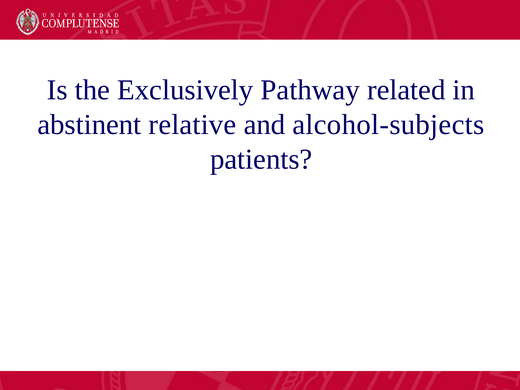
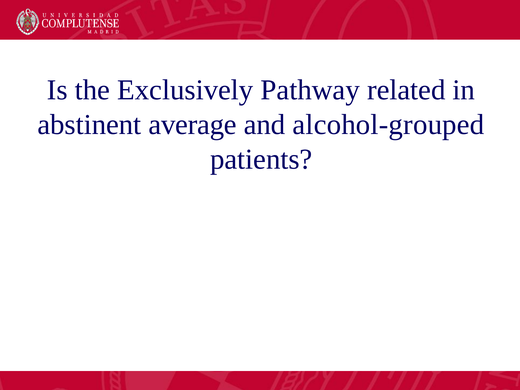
relative: relative -> average (193, 125)
alcohol-subjects: alcohol-subjects -> alcohol-grouped (388, 125)
